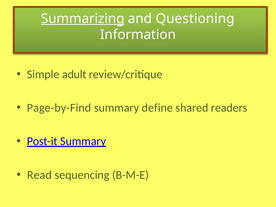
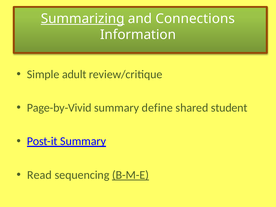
Questioning: Questioning -> Connections (195, 19)
Page-by-Find: Page-by-Find -> Page-by-Vivid (59, 108)
readers: readers -> student (229, 108)
B-M-E underline: none -> present (131, 175)
